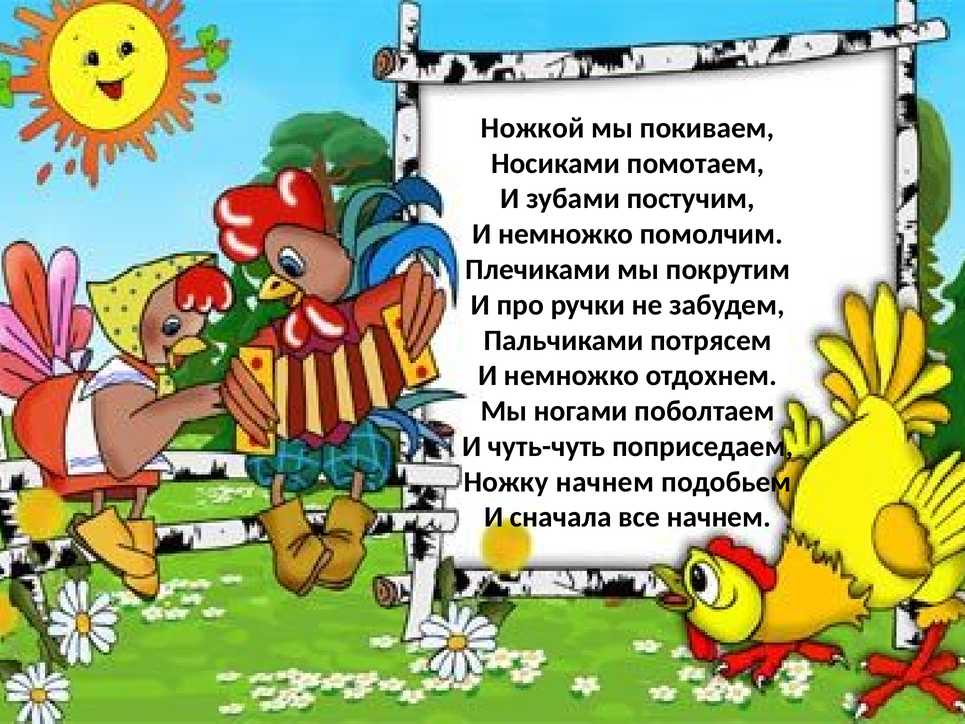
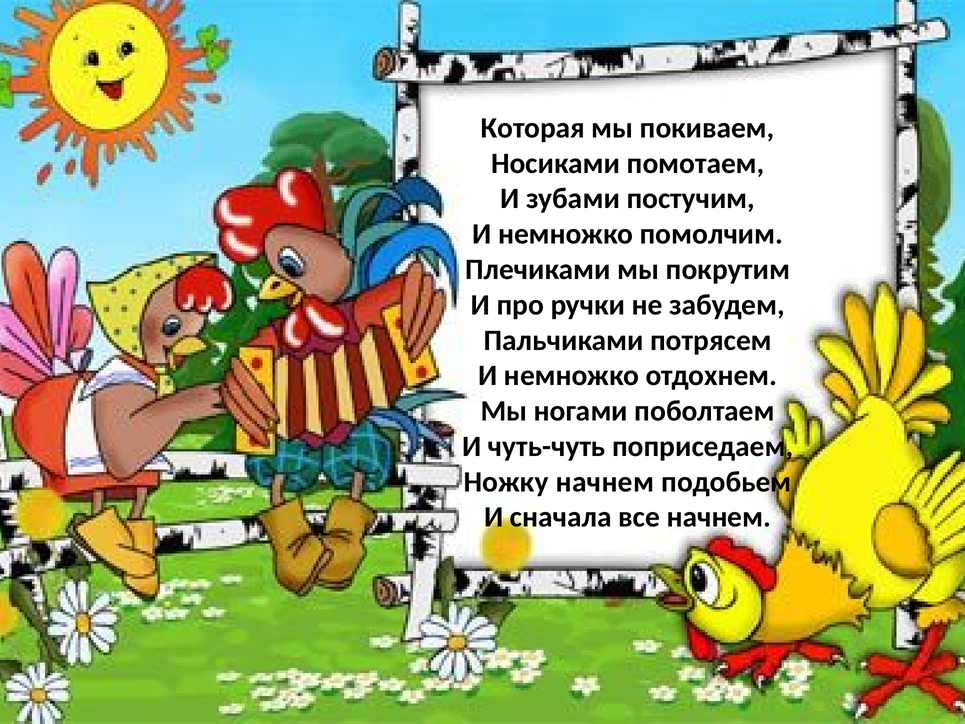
Ножкой: Ножкой -> Которая (533, 128)
